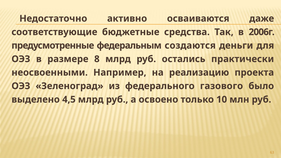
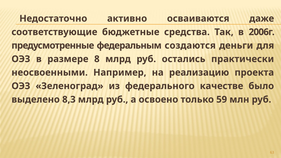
газового: газового -> качестве (222, 86)
4,5: 4,5 -> 8,3 (69, 100)
10: 10 -> 59 (222, 100)
